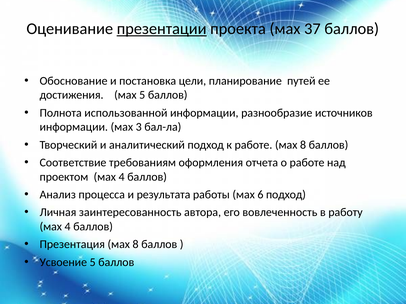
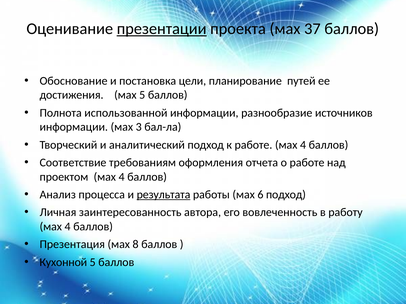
работе мах 8: 8 -> 4 (303, 145)
результата underline: none -> present (164, 195)
Усвоение: Усвоение -> Кухонной (63, 263)
